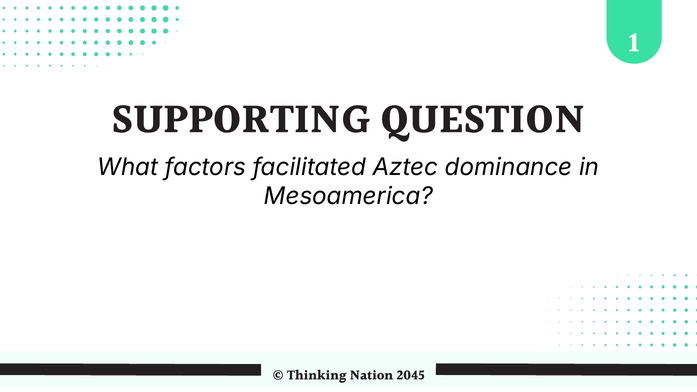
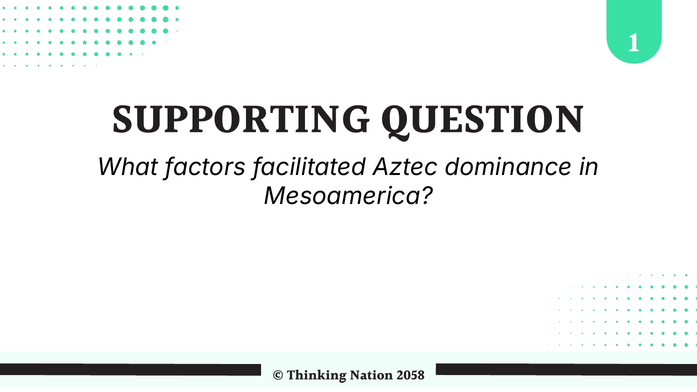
2045: 2045 -> 2058 (411, 376)
